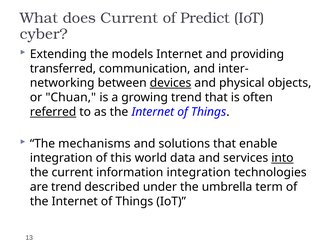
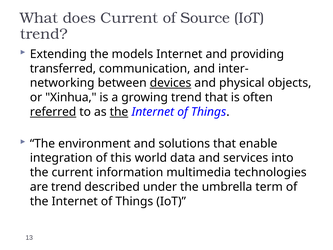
Predict: Predict -> Source (205, 18)
cyber: cyber -> trend (44, 34)
Chuan: Chuan -> Xinhua (71, 97)
the underline: none -> present (119, 112)
mechanisms: mechanisms -> environment (94, 143)
into underline: present -> none (282, 158)
information integration: integration -> multimedia (199, 172)
